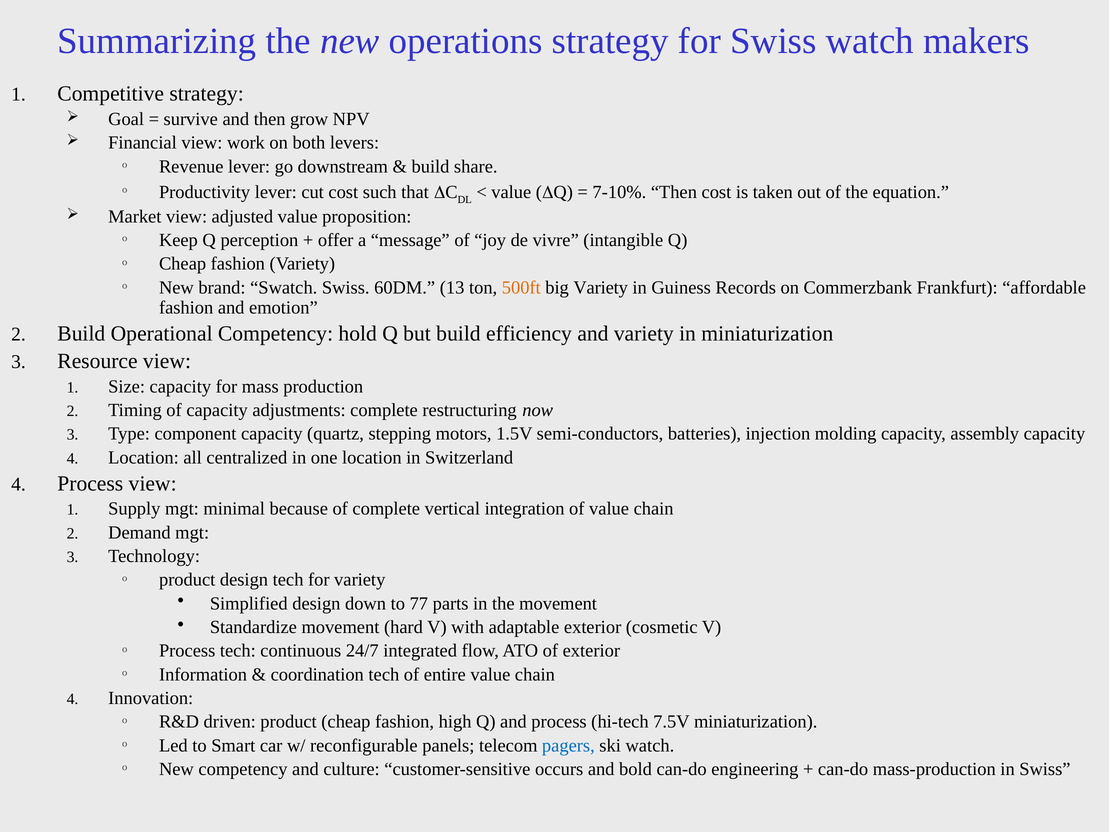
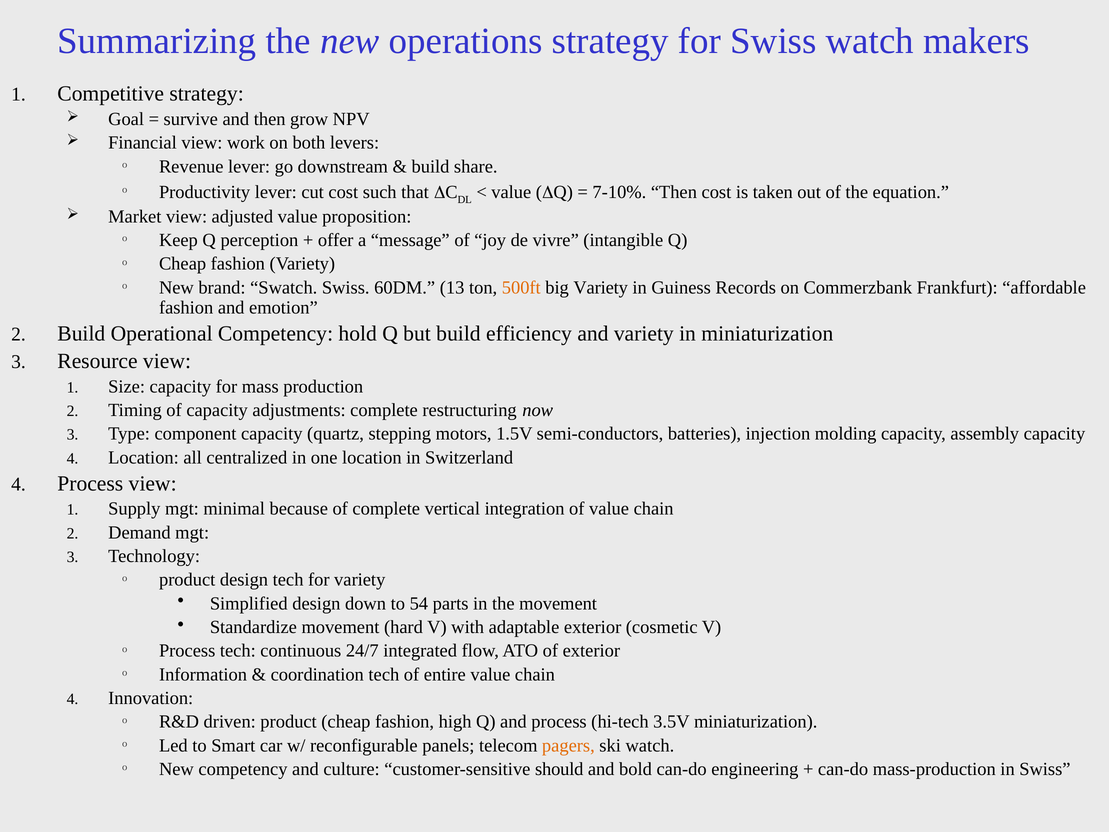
77: 77 -> 54 (419, 603)
7.5V: 7.5V -> 3.5V (671, 722)
pagers colour: blue -> orange (568, 745)
occurs: occurs -> should (559, 769)
